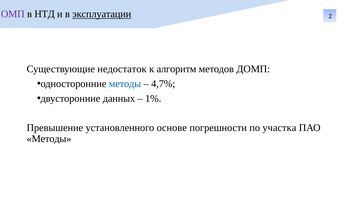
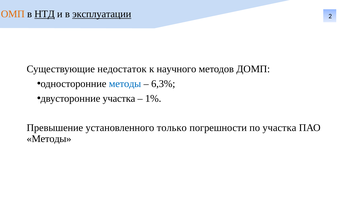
ОМП colour: purple -> orange (13, 14)
НТД underline: none -> present (45, 14)
алгоритм: алгоритм -> научного (176, 69)
4,7%: 4,7% -> 6,3% (163, 84)
двусторонние данных: данных -> участка (119, 98)
основе: основе -> только (172, 128)
